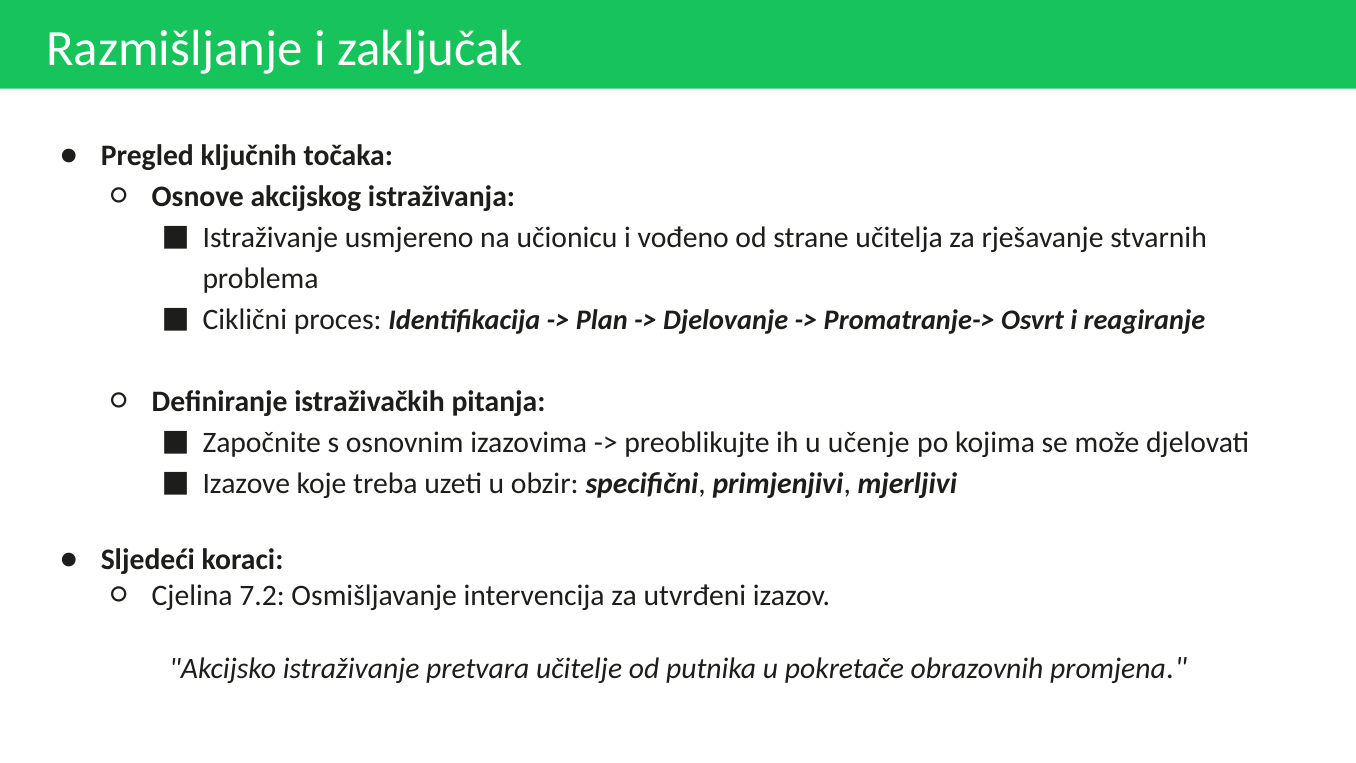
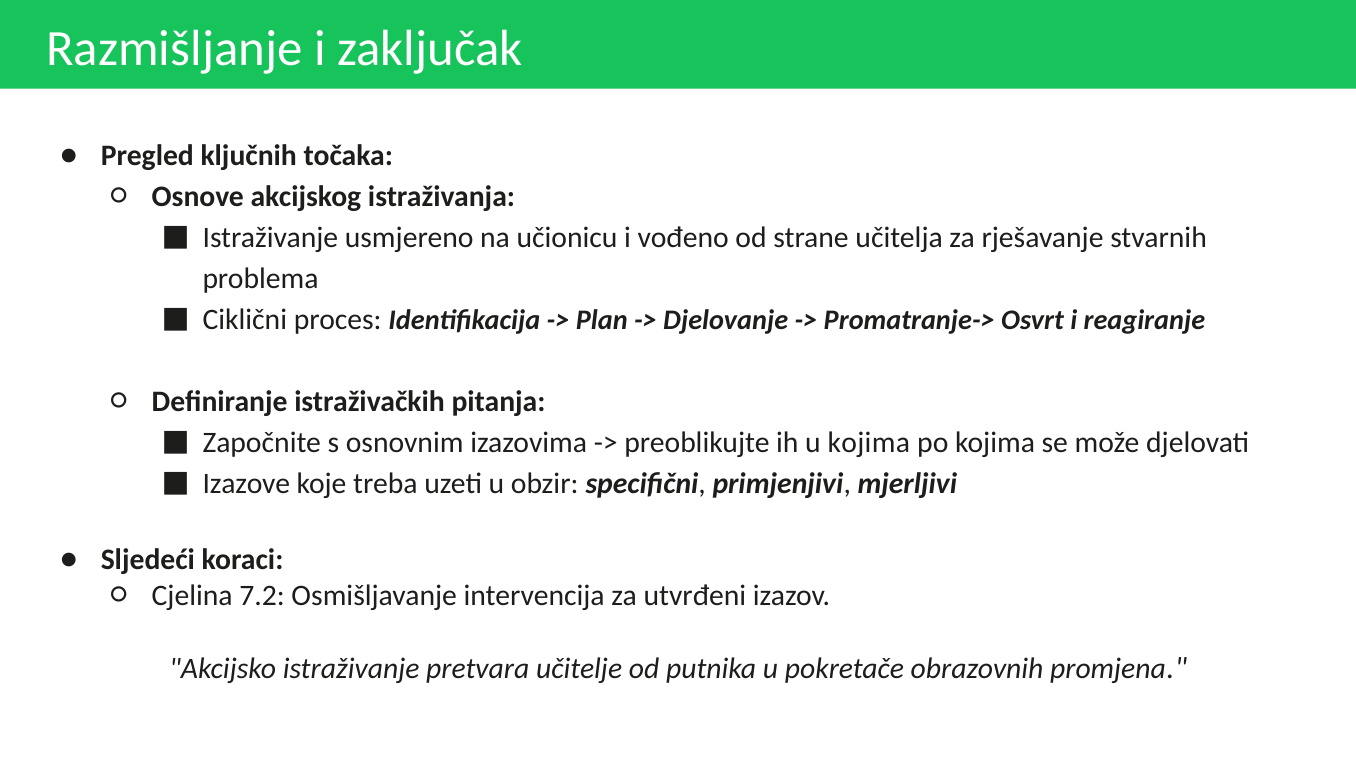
u učenje: učenje -> kojima (869, 442)
